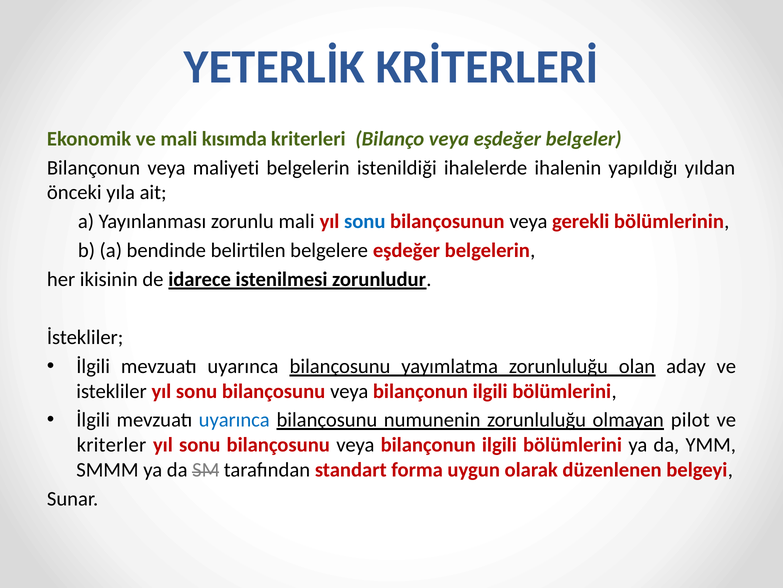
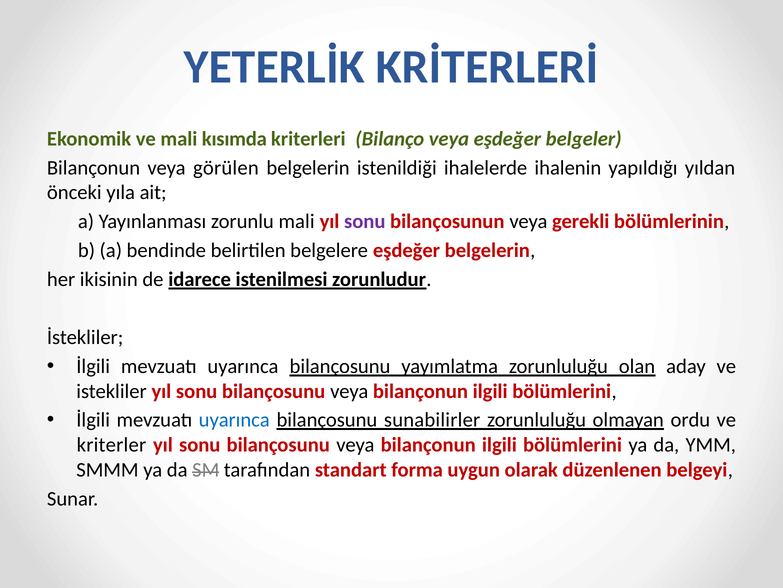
maliyeti: maliyeti -> görülen (226, 168)
sonu colour: blue -> purple (365, 221)
numunenin: numunenin -> sunabilirler (432, 420)
pilot: pilot -> ordu (690, 420)
